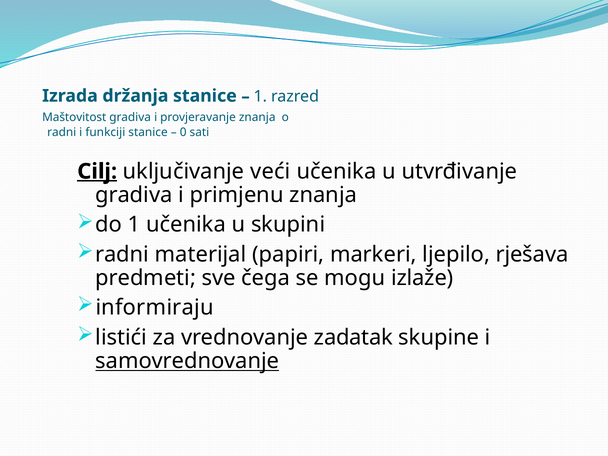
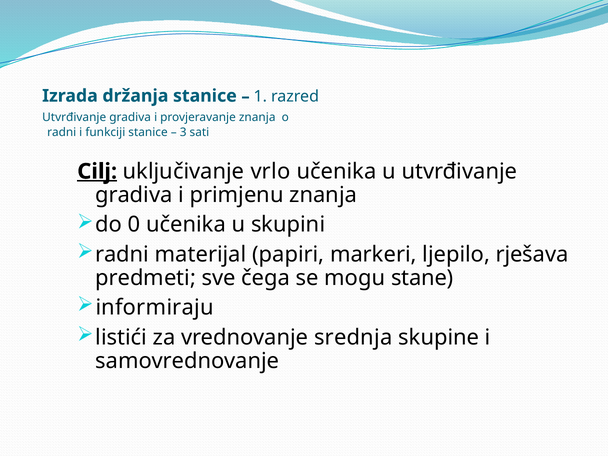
Maštovitost: Maštovitost -> Utvrđivanje (74, 117)
0: 0 -> 3 (183, 132)
veći: veći -> vrlo (270, 171)
do 1: 1 -> 0 (134, 225)
izlaže: izlaže -> stane (422, 278)
zadatak: zadatak -> srednja (353, 337)
samovrednovanje underline: present -> none (187, 361)
